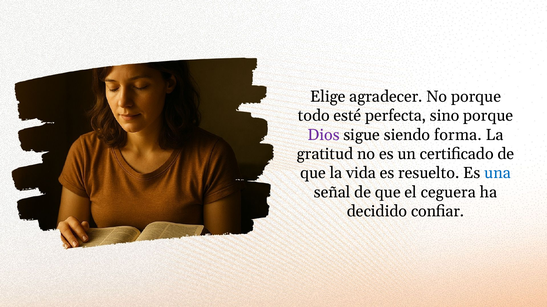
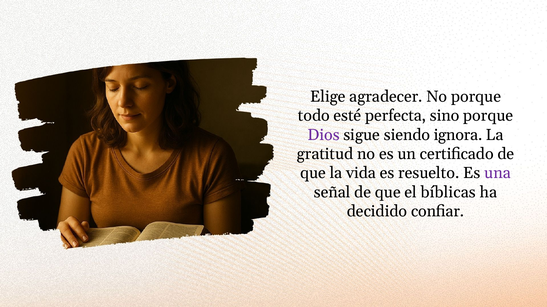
forma: forma -> ignora (458, 135)
una colour: blue -> purple (498, 173)
ceguera: ceguera -> bíblicas (448, 193)
